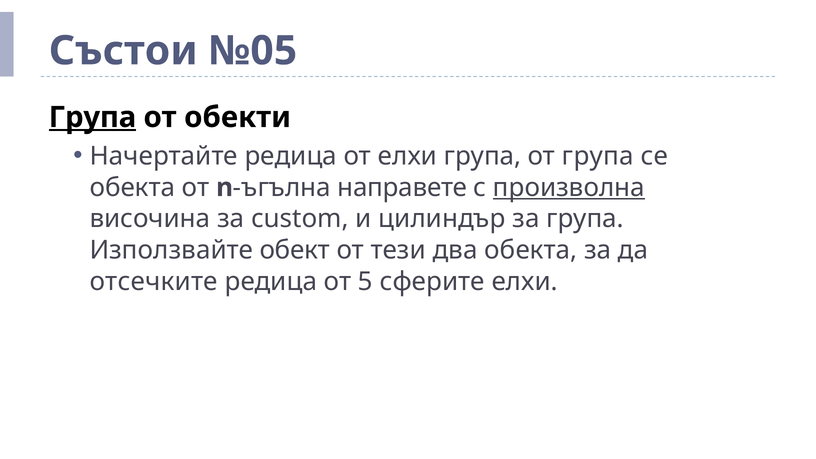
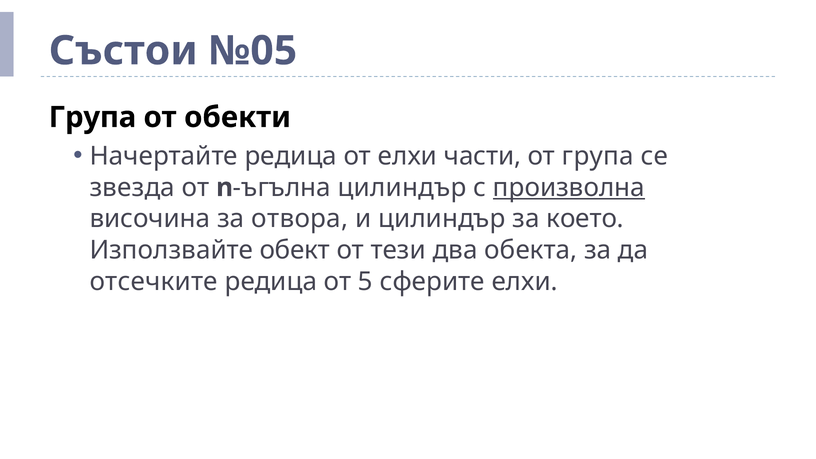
Група underline: present -> none (92, 117)
елхи група: група -> части (482, 156)
обекта: обекта -> звезда (132, 187)
направете: направете -> цилиндър (402, 187)
custom: custom -> отвора (300, 219)
за група: група -> което (585, 219)
